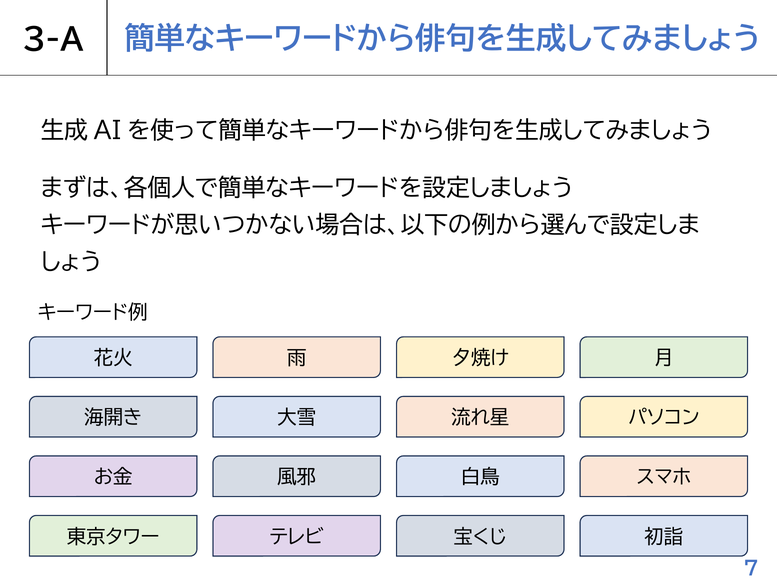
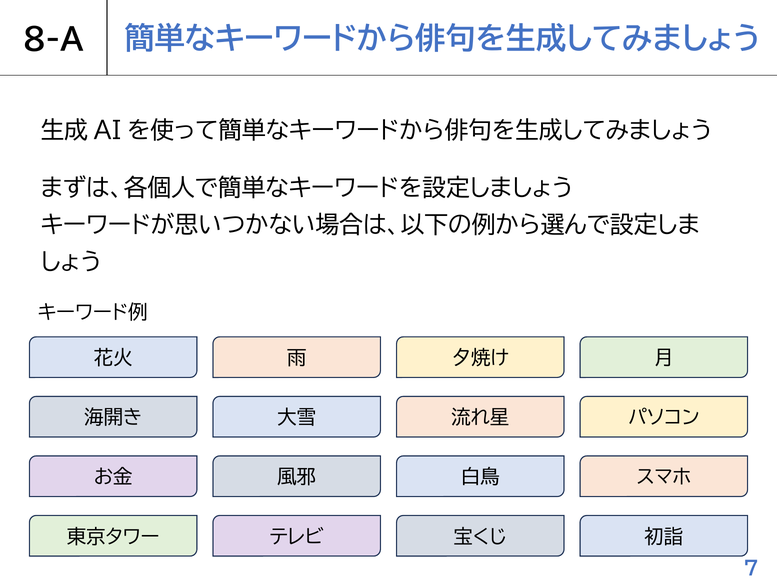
3-A: 3-A -> 8-A (54, 40)
